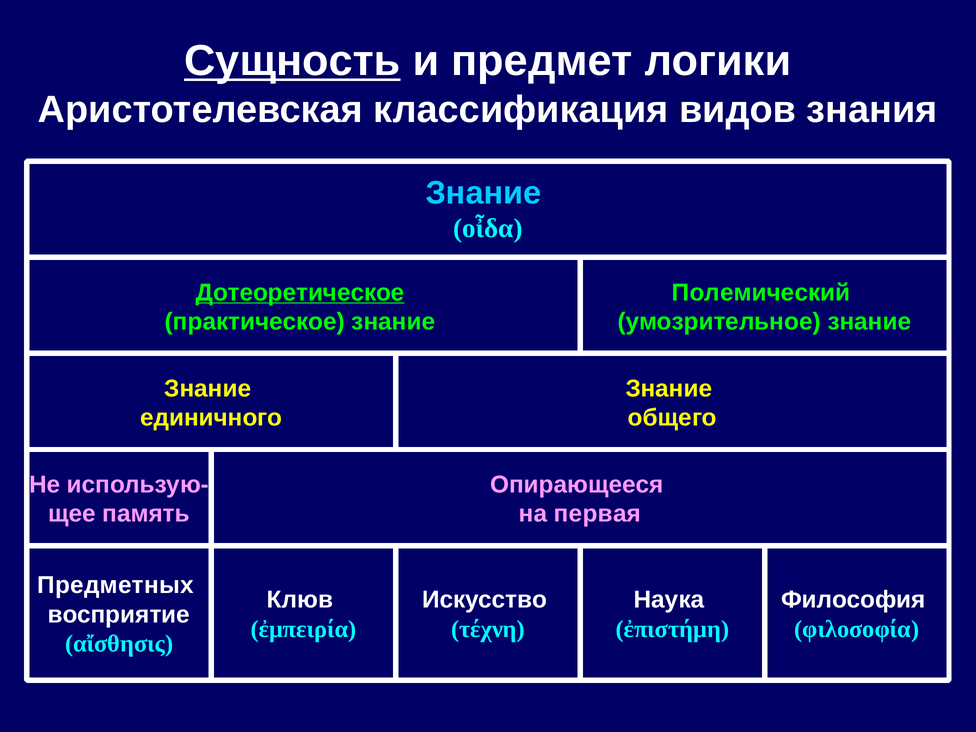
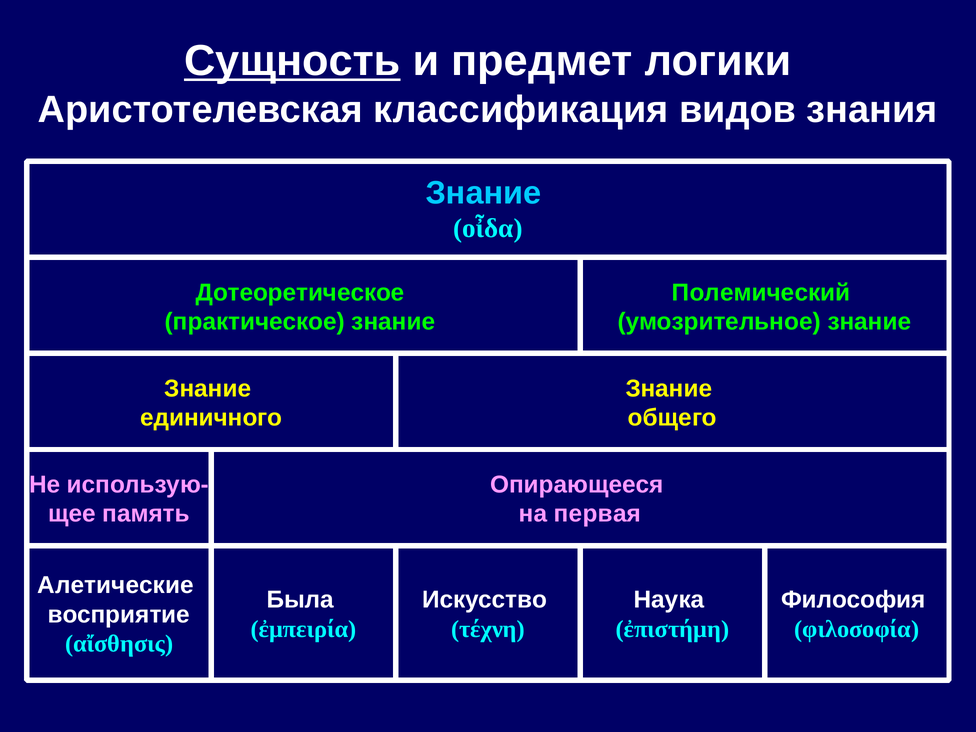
Дотеоретическое underline: present -> none (300, 293)
Предметных: Предметных -> Алетические (116, 585)
Клюв: Клюв -> Была (300, 600)
